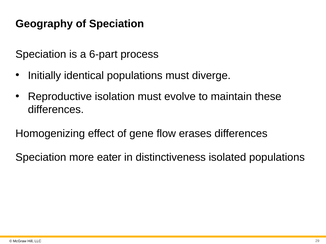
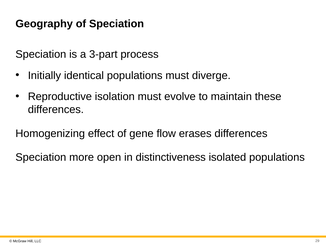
6-part: 6-part -> 3-part (103, 54)
eater: eater -> open (109, 158)
